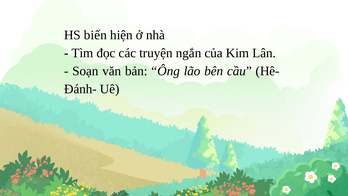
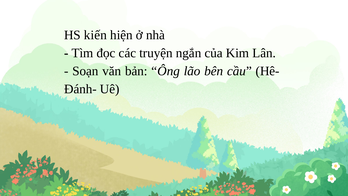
biến: biến -> kiến (95, 35)
